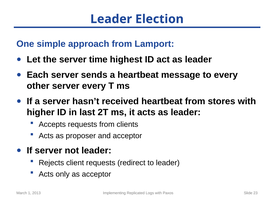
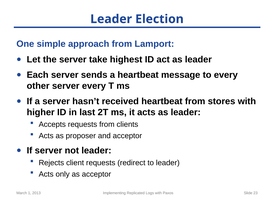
time: time -> take (98, 60)
